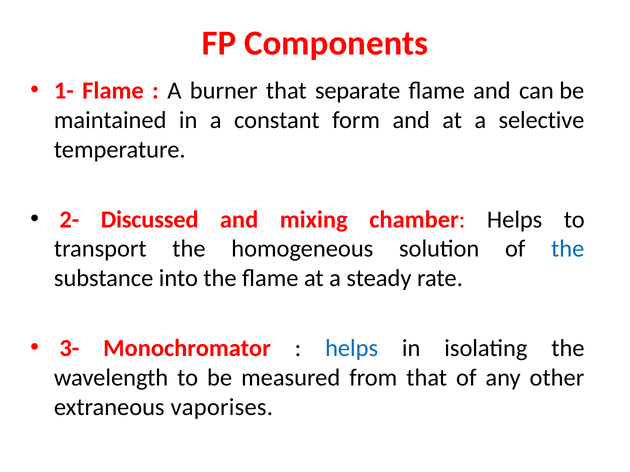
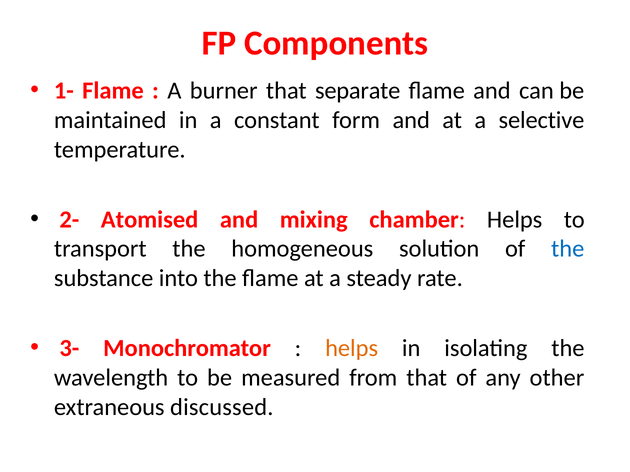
Discussed: Discussed -> Atomised (150, 220)
helps colour: blue -> orange (352, 349)
vaporises: vaporises -> discussed (222, 407)
